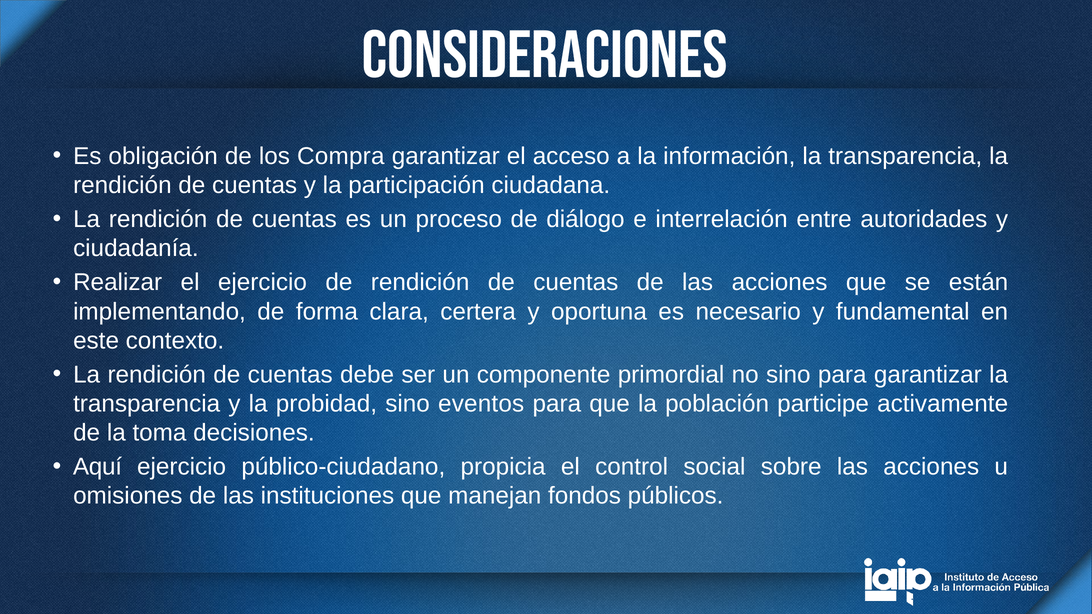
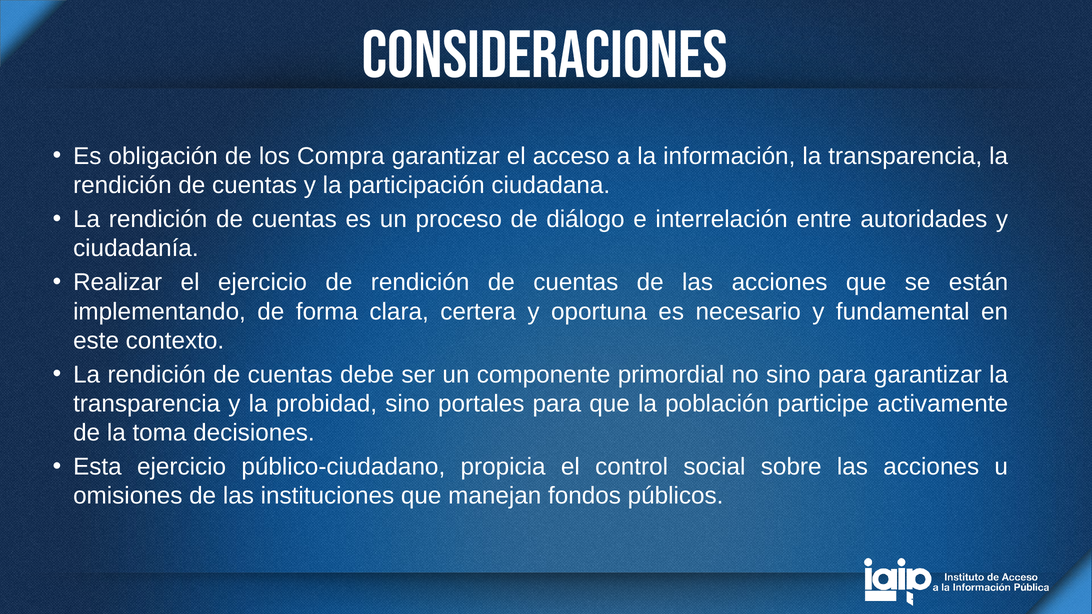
eventos: eventos -> portales (481, 404)
Aquí: Aquí -> Esta (97, 467)
